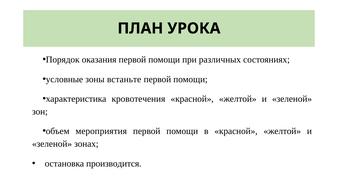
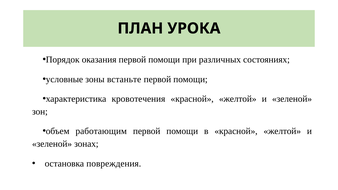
мероприятия: мероприятия -> работающим (101, 131)
производится: производится -> повреждения (114, 164)
